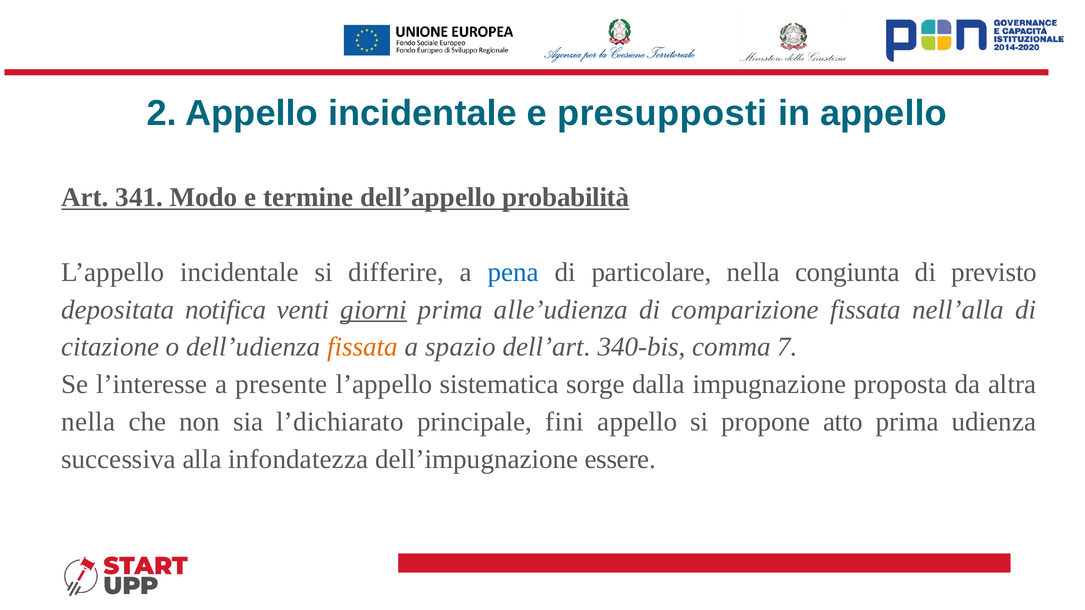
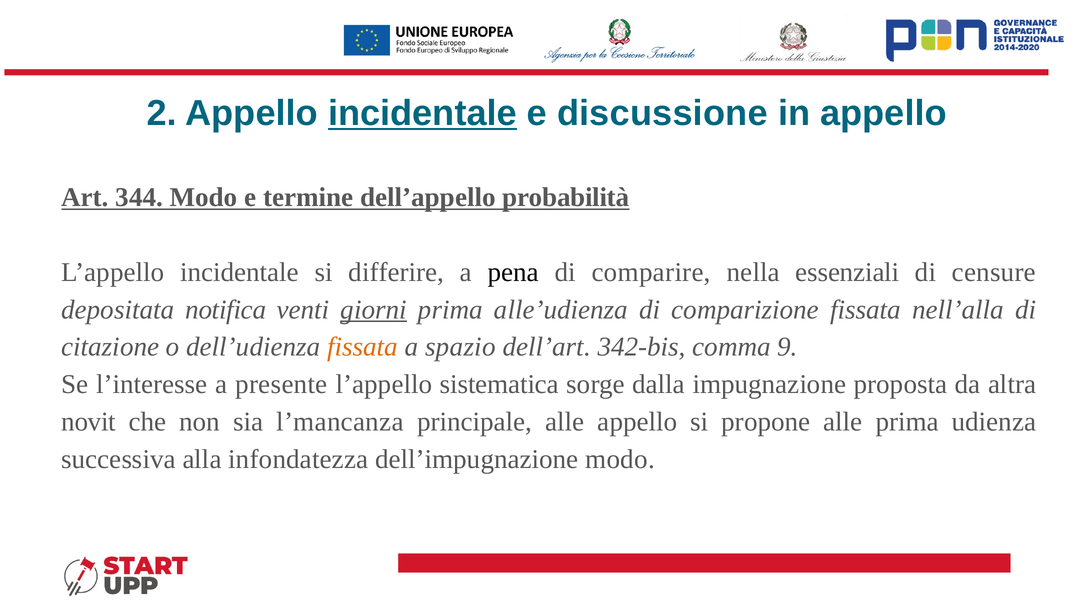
incidentale underline: none -> present (422, 114)
presupposti: presupposti -> discussione (662, 114)
341: 341 -> 344 (139, 197)
pena colour: blue -> black (513, 272)
particolare: particolare -> comparire (651, 272)
congiunta: congiunta -> essenziali (847, 272)
previsto: previsto -> censure (994, 272)
340-bis: 340-bis -> 342-bis (642, 347)
7: 7 -> 9 (788, 347)
nella: nella -> novit (89, 422)
l’dichiarato: l’dichiarato -> l’mancanza (340, 422)
principale fini: fini -> alle (565, 422)
propone atto: atto -> alle (843, 422)
dell’impugnazione essere: essere -> modo (620, 459)
